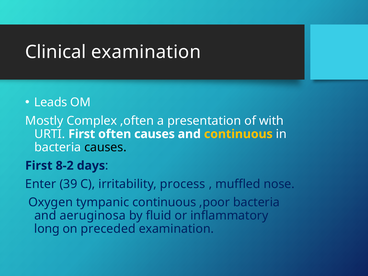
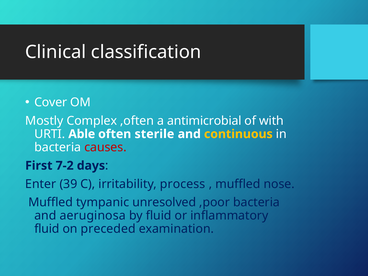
Clinical examination: examination -> classification (146, 52)
Leads: Leads -> Cover (51, 102)
presentation: presentation -> antimicrobial (204, 121)
URTI First: First -> Able (82, 134)
often causes: causes -> sterile (154, 134)
causes colour: black -> red (105, 147)
8-2: 8-2 -> 7-2 (65, 166)
Oxygen: Oxygen -> Muffled (51, 202)
tympanic continuous: continuous -> unresolved (164, 202)
long: long -> fluid (47, 229)
